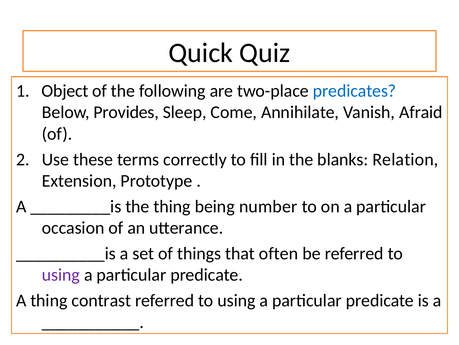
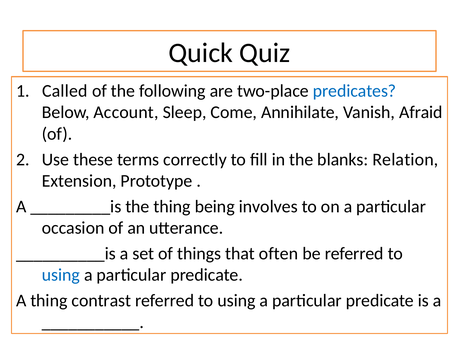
Object: Object -> Called (65, 91)
Provides: Provides -> Account (126, 112)
number: number -> involves (268, 206)
using colour: purple -> blue (61, 274)
